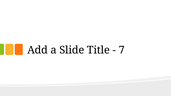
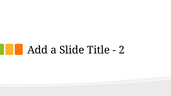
7: 7 -> 2 (122, 50)
